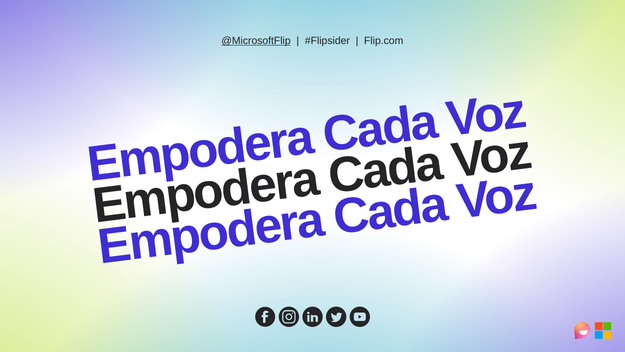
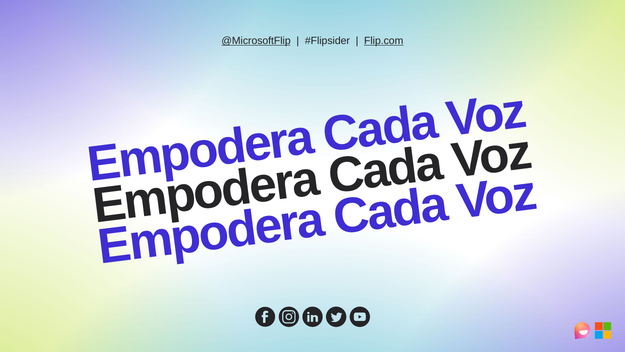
Flip.com underline: none -> present (384, 41)
